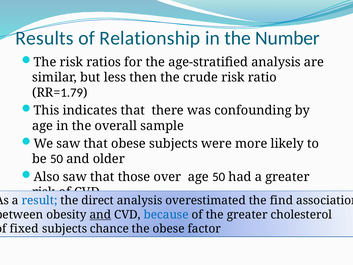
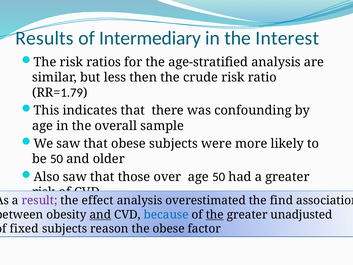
Relationship: Relationship -> Intermediary (150, 38)
Number: Number -> Interest (287, 38)
result colour: blue -> purple (40, 200)
direct: direct -> effect (98, 200)
the underline: none -> present (215, 214)
cholesterol: cholesterol -> unadjusted (301, 214)
chance: chance -> reason (109, 229)
